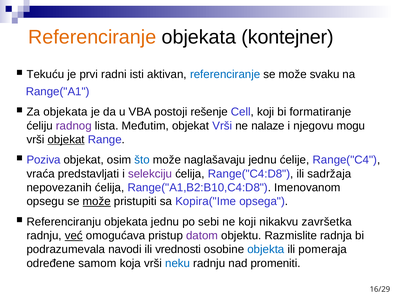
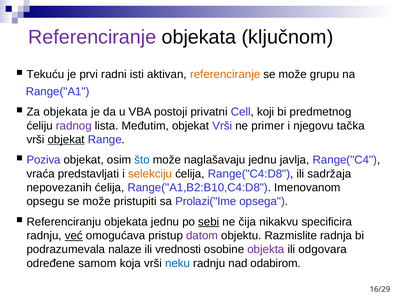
Referenciranje colour: orange -> purple (92, 37)
kontejner: kontejner -> ključnom (287, 37)
referenciranje colour: blue -> orange (225, 74)
svaku: svaku -> grupu (325, 74)
rešenje: rešenje -> privatni (209, 112)
formatiranje: formatiranje -> predmetnog (321, 112)
nalaze: nalaze -> primer (268, 126)
mogu: mogu -> tačka (351, 126)
ćelije: ćelije -> javlja (295, 160)
selekciju colour: purple -> orange (150, 173)
može underline: present -> none (97, 201)
Kopira("Ime: Kopira("Ime -> Prolazi("Ime (206, 201)
sebi underline: none -> present (209, 221)
ne koji: koji -> čija (247, 221)
završetka: završetka -> specificira (327, 221)
navodi: navodi -> nalaze (125, 249)
objekta colour: blue -> purple (266, 249)
pomeraja: pomeraja -> odgovara (323, 249)
promeniti: promeniti -> odabirom (276, 263)
